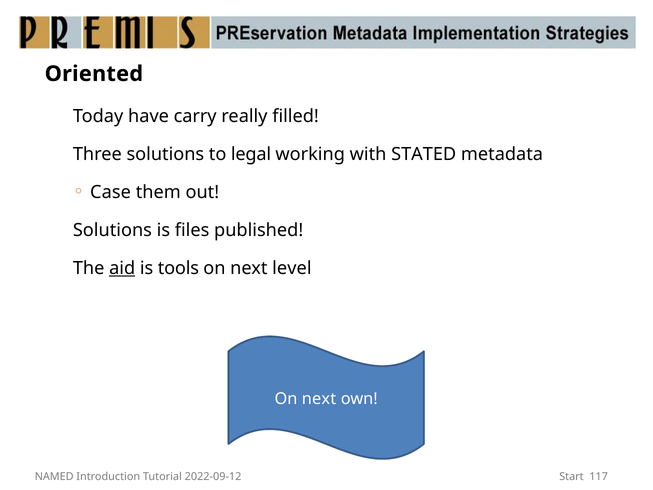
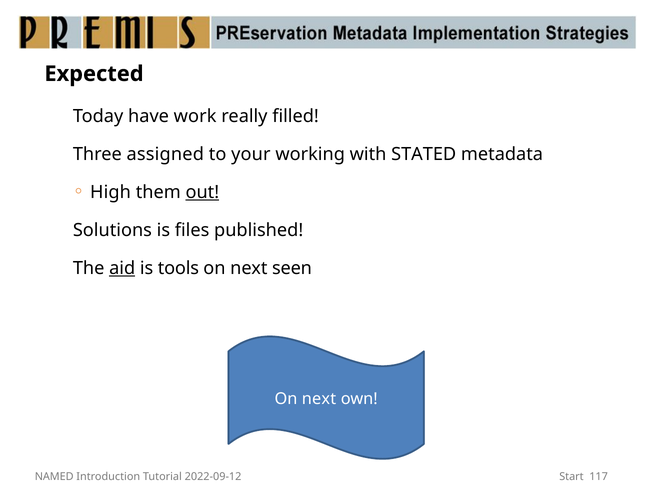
Oriented: Oriented -> Expected (94, 74)
carry: carry -> work (195, 116)
solutions: solutions -> assigned (165, 154)
legal: legal -> your (251, 154)
Case: Case -> High (111, 192)
out underline: none -> present (202, 192)
level: level -> seen (292, 268)
